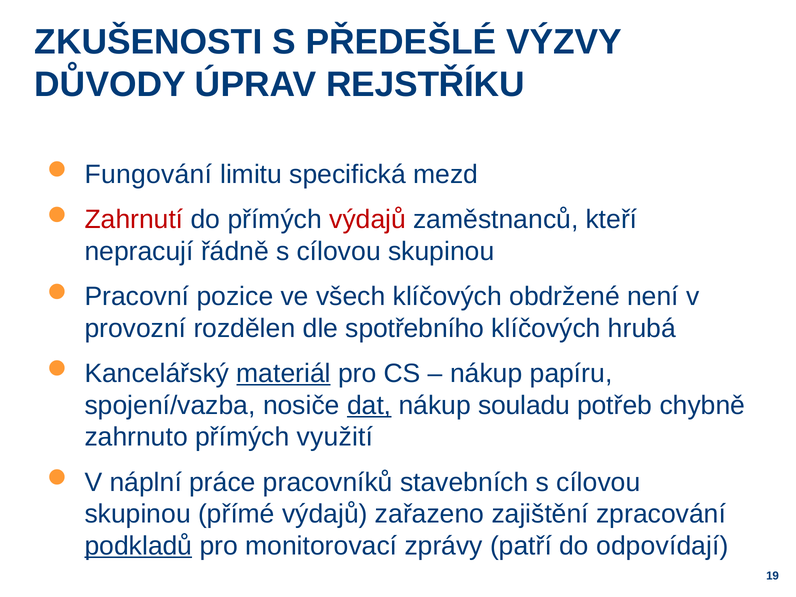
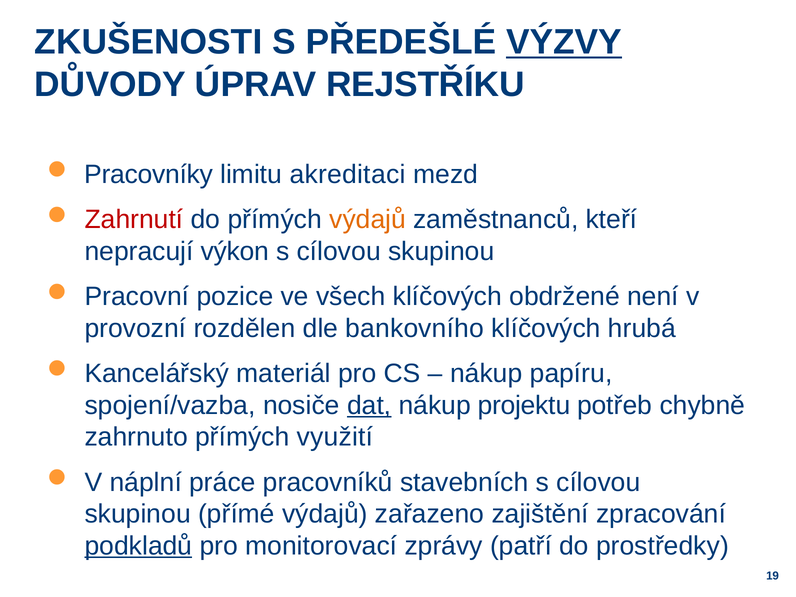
VÝZVY underline: none -> present (564, 42)
Fungování: Fungování -> Pracovníky (149, 174)
specifická: specifická -> akreditaci (348, 174)
výdajů colour: red -> orange (368, 220)
řádně: řádně -> výkon (235, 251)
spotřebního: spotřebního -> bankovního (415, 328)
materiál underline: present -> none (284, 374)
souladu: souladu -> projektu (524, 405)
odpovídají: odpovídají -> prostředky (662, 546)
